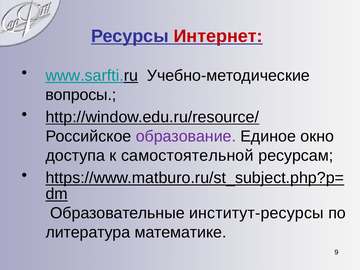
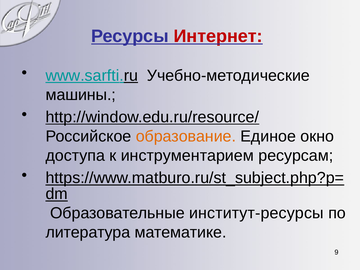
вопросы: вопросы -> машины (81, 95)
образование colour: purple -> orange (186, 136)
самостоятельной: самостоятельной -> инструментарием (187, 156)
